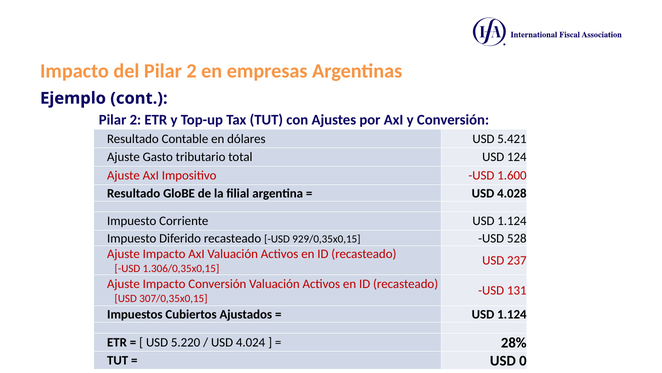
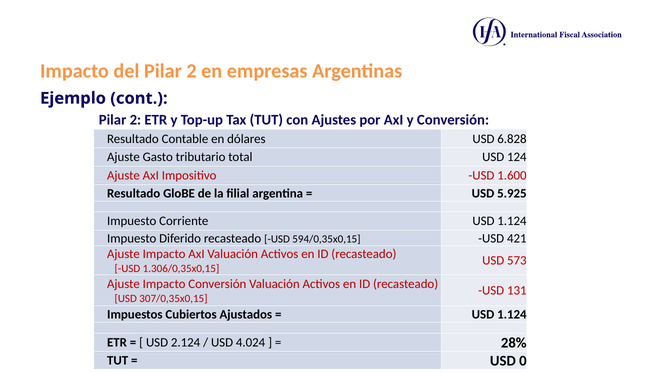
5.421: 5.421 -> 6.828 (512, 139)
4.028: 4.028 -> 5.925 (512, 193)
929/0,35x0,15: 929/0,35x0,15 -> 594/0,35x0,15 (326, 238)
528: 528 -> 421 (517, 238)
237: 237 -> 573 (517, 260)
5.220: 5.220 -> 2.124 (186, 342)
